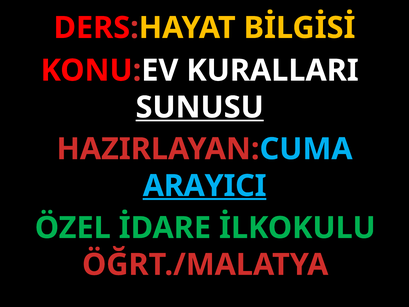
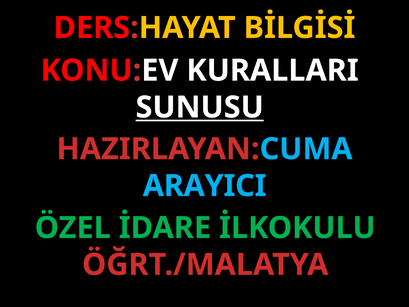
ARAYICI underline: present -> none (205, 186)
